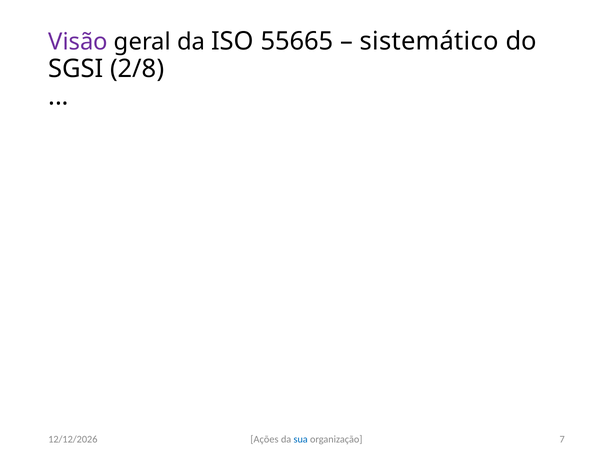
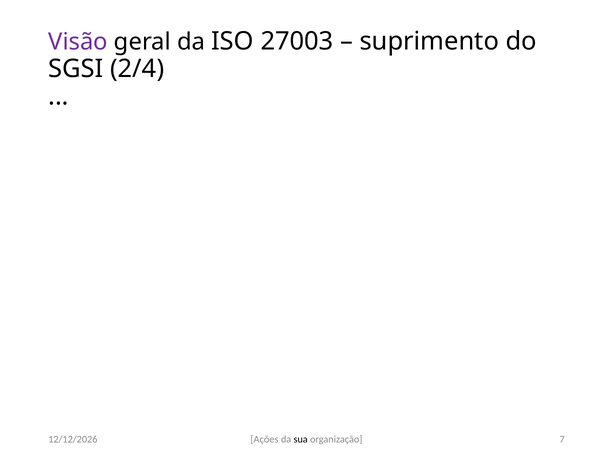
55665: 55665 -> 27003 (297, 41)
sistemático: sistemático -> suprimento (429, 41)
2/8: 2/8 -> 2/4 (137, 69)
sua colour: blue -> black (301, 439)
